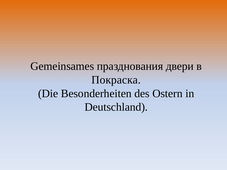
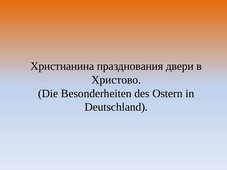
Gemeinsames: Gemeinsames -> Христианина (62, 66)
Покраска: Покраска -> Христово (116, 80)
